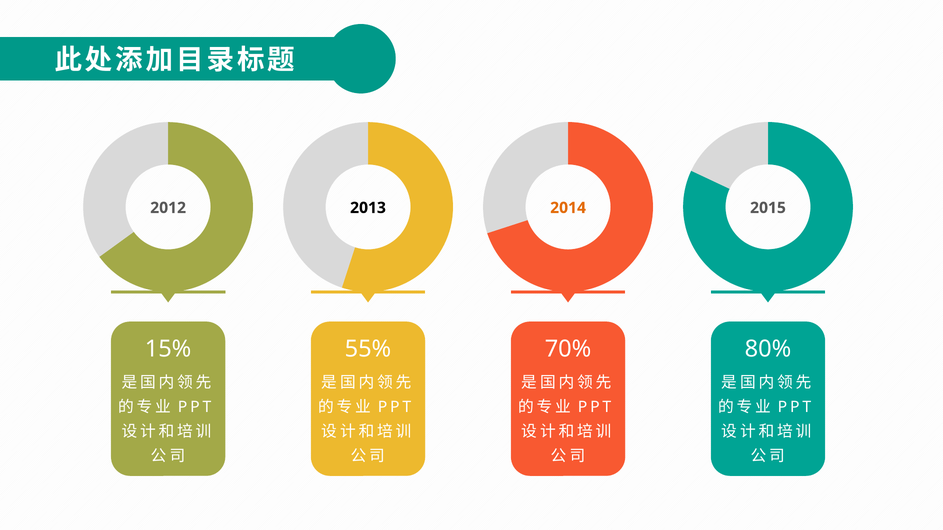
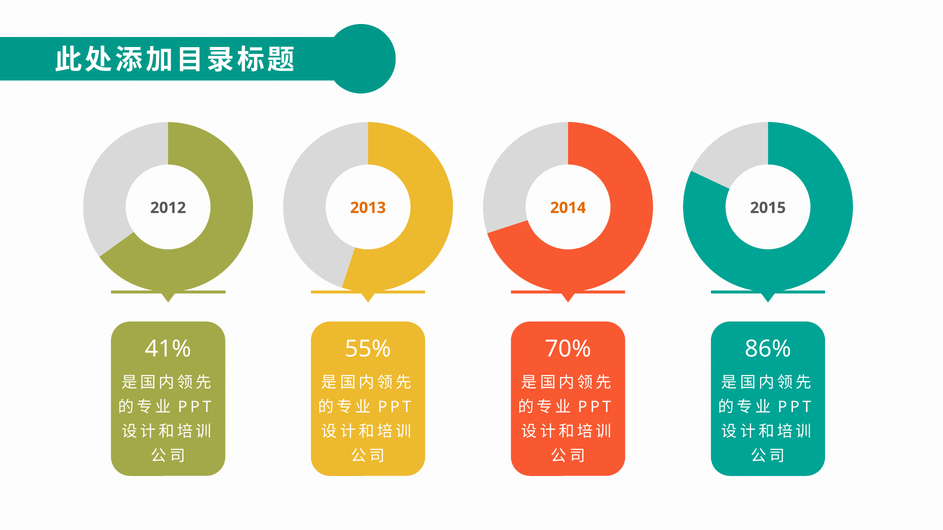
2013 colour: black -> orange (368, 208)
15%: 15% -> 41% (168, 349)
80%: 80% -> 86% (768, 349)
